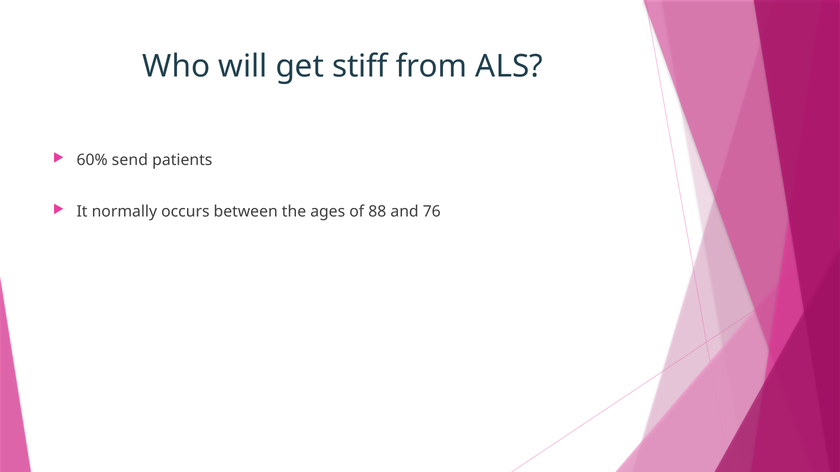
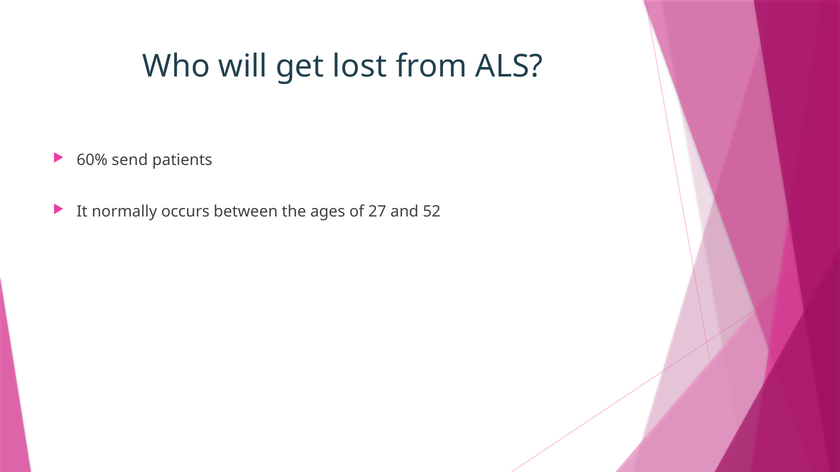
stiff: stiff -> lost (360, 66)
88: 88 -> 27 (377, 212)
76: 76 -> 52 (432, 212)
